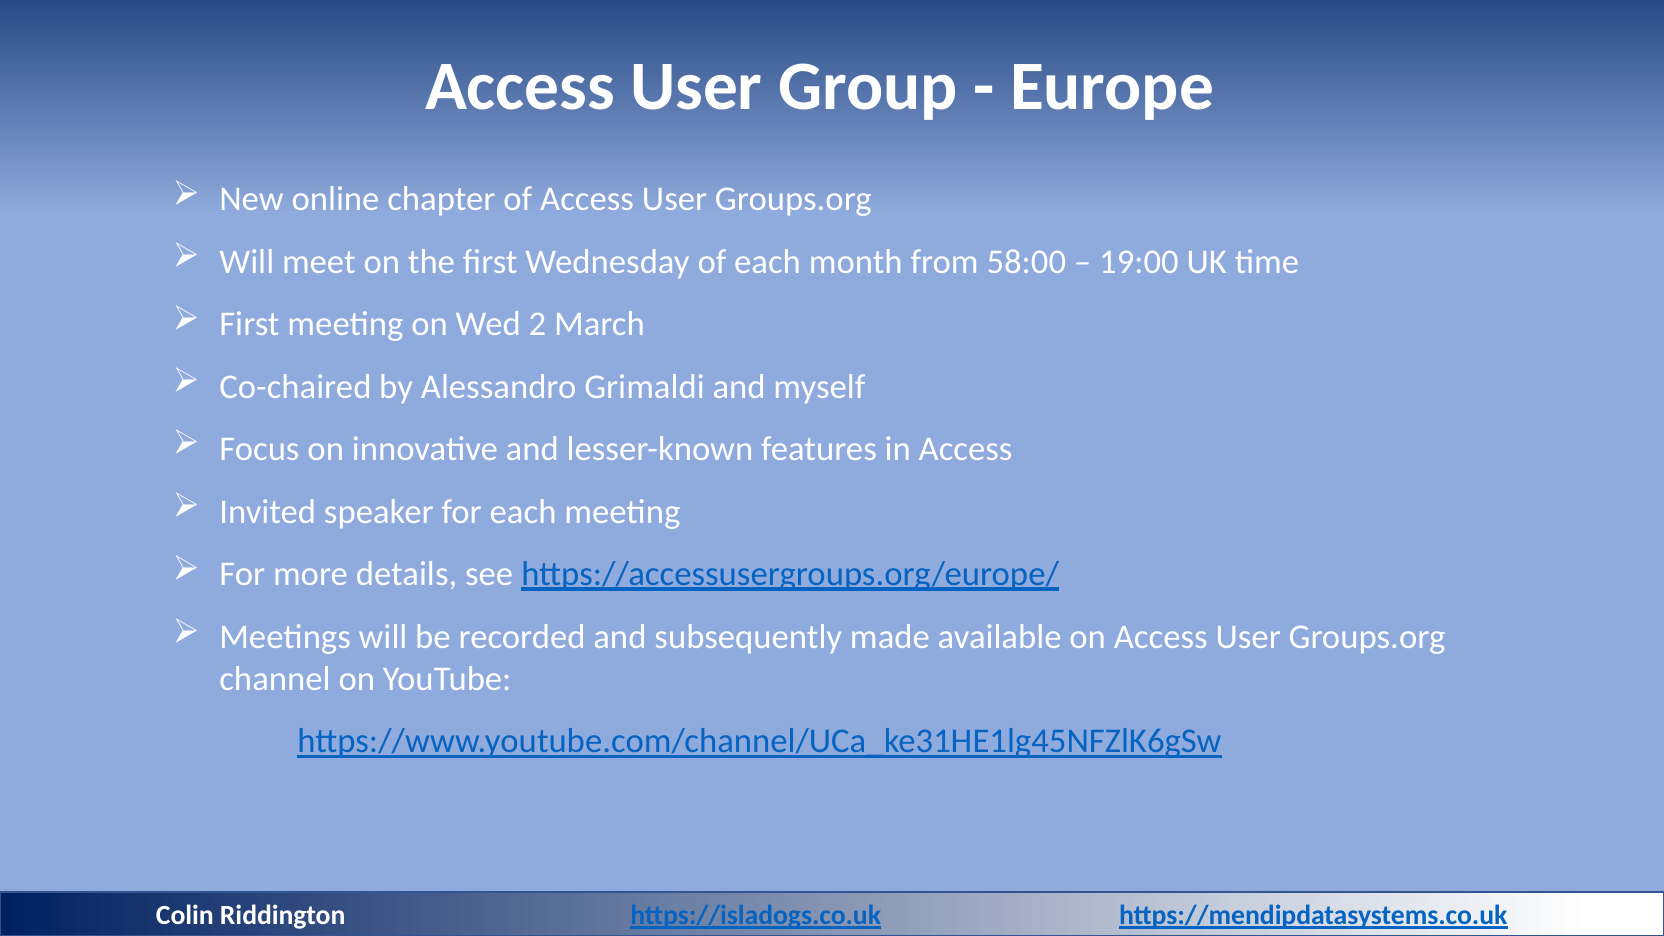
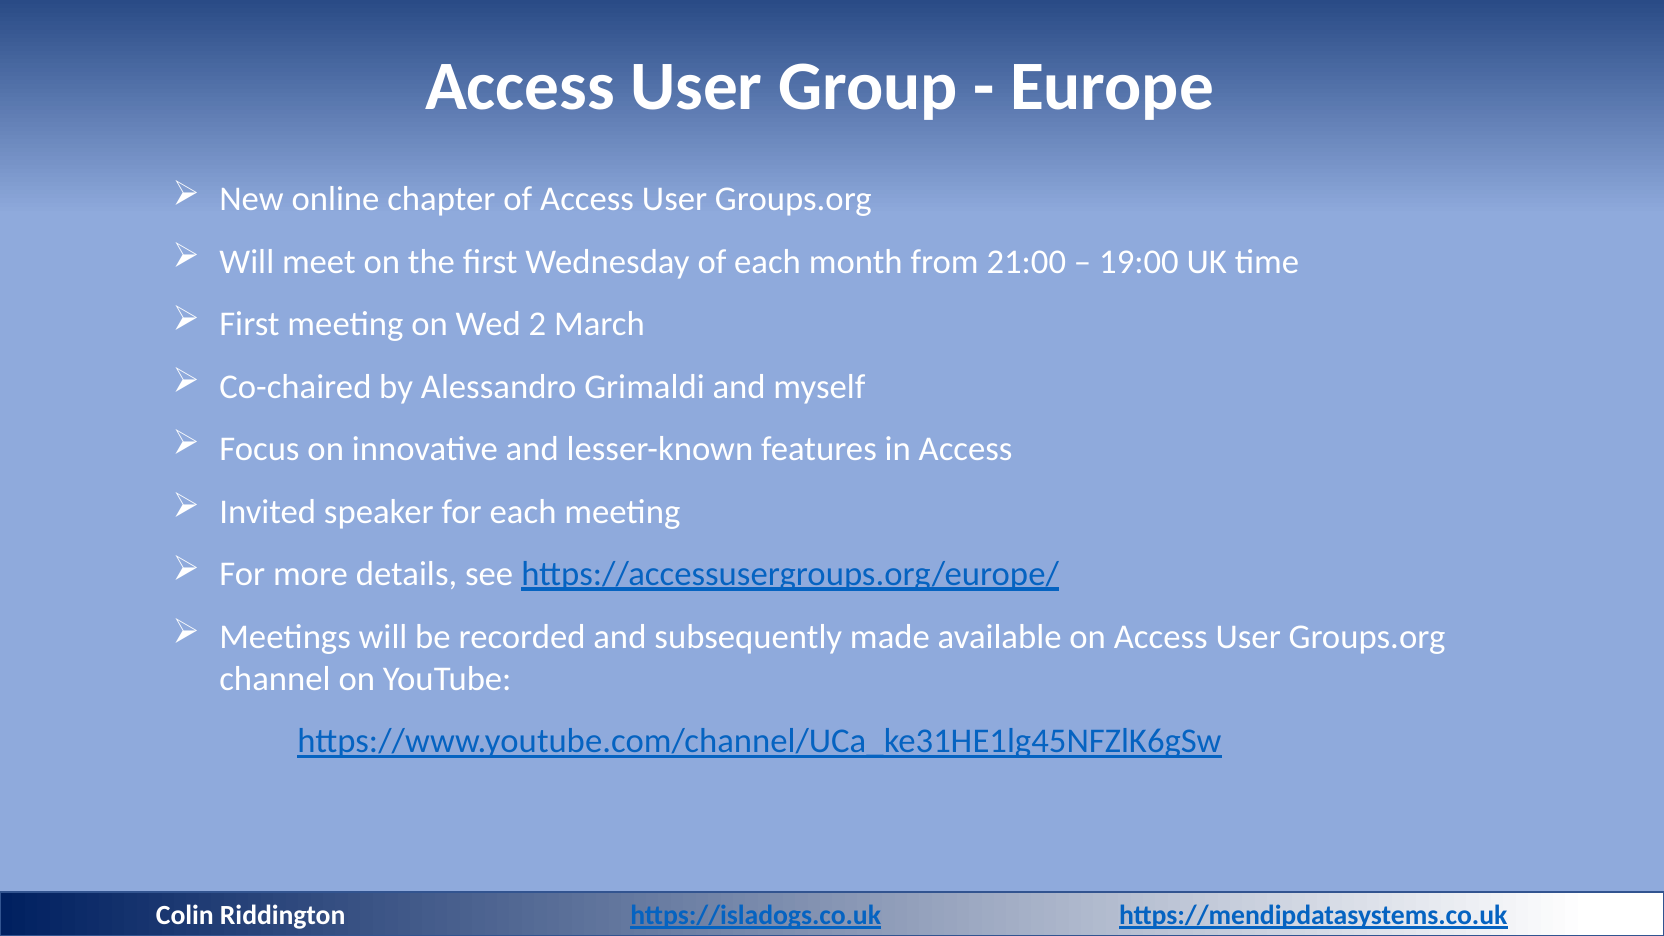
58:00: 58:00 -> 21:00 (1026, 262)
